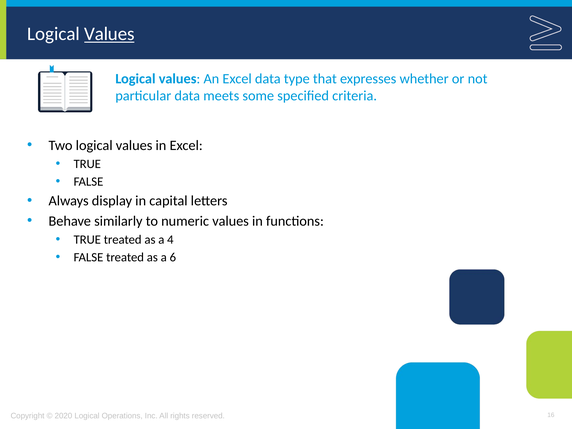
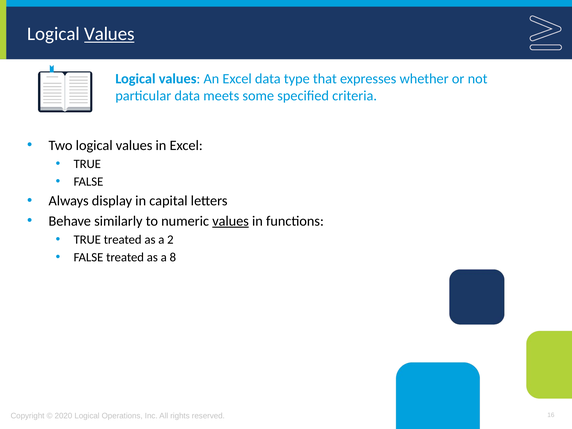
values underline: none -> present (231, 221)
4: 4 -> 2 (170, 240)
6: 6 -> 8 (173, 257)
